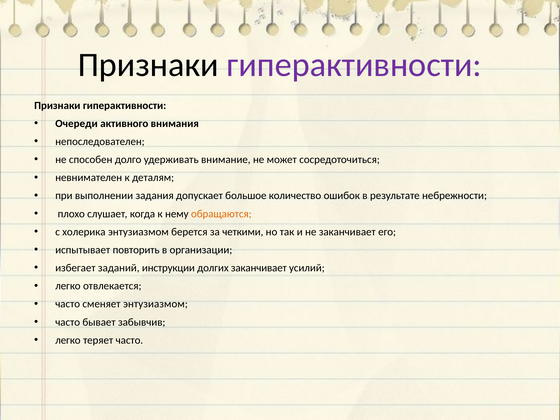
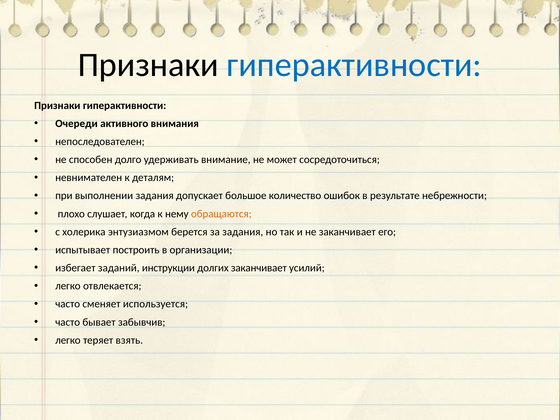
гиперактивности colour: purple -> blue (354, 65)
за четкими: четкими -> задания (243, 232)
повторить: повторить -> построить (136, 250)
сменяет энтузиазмом: энтузиазмом -> используется (155, 304)
теряет часто: часто -> взять (129, 340)
